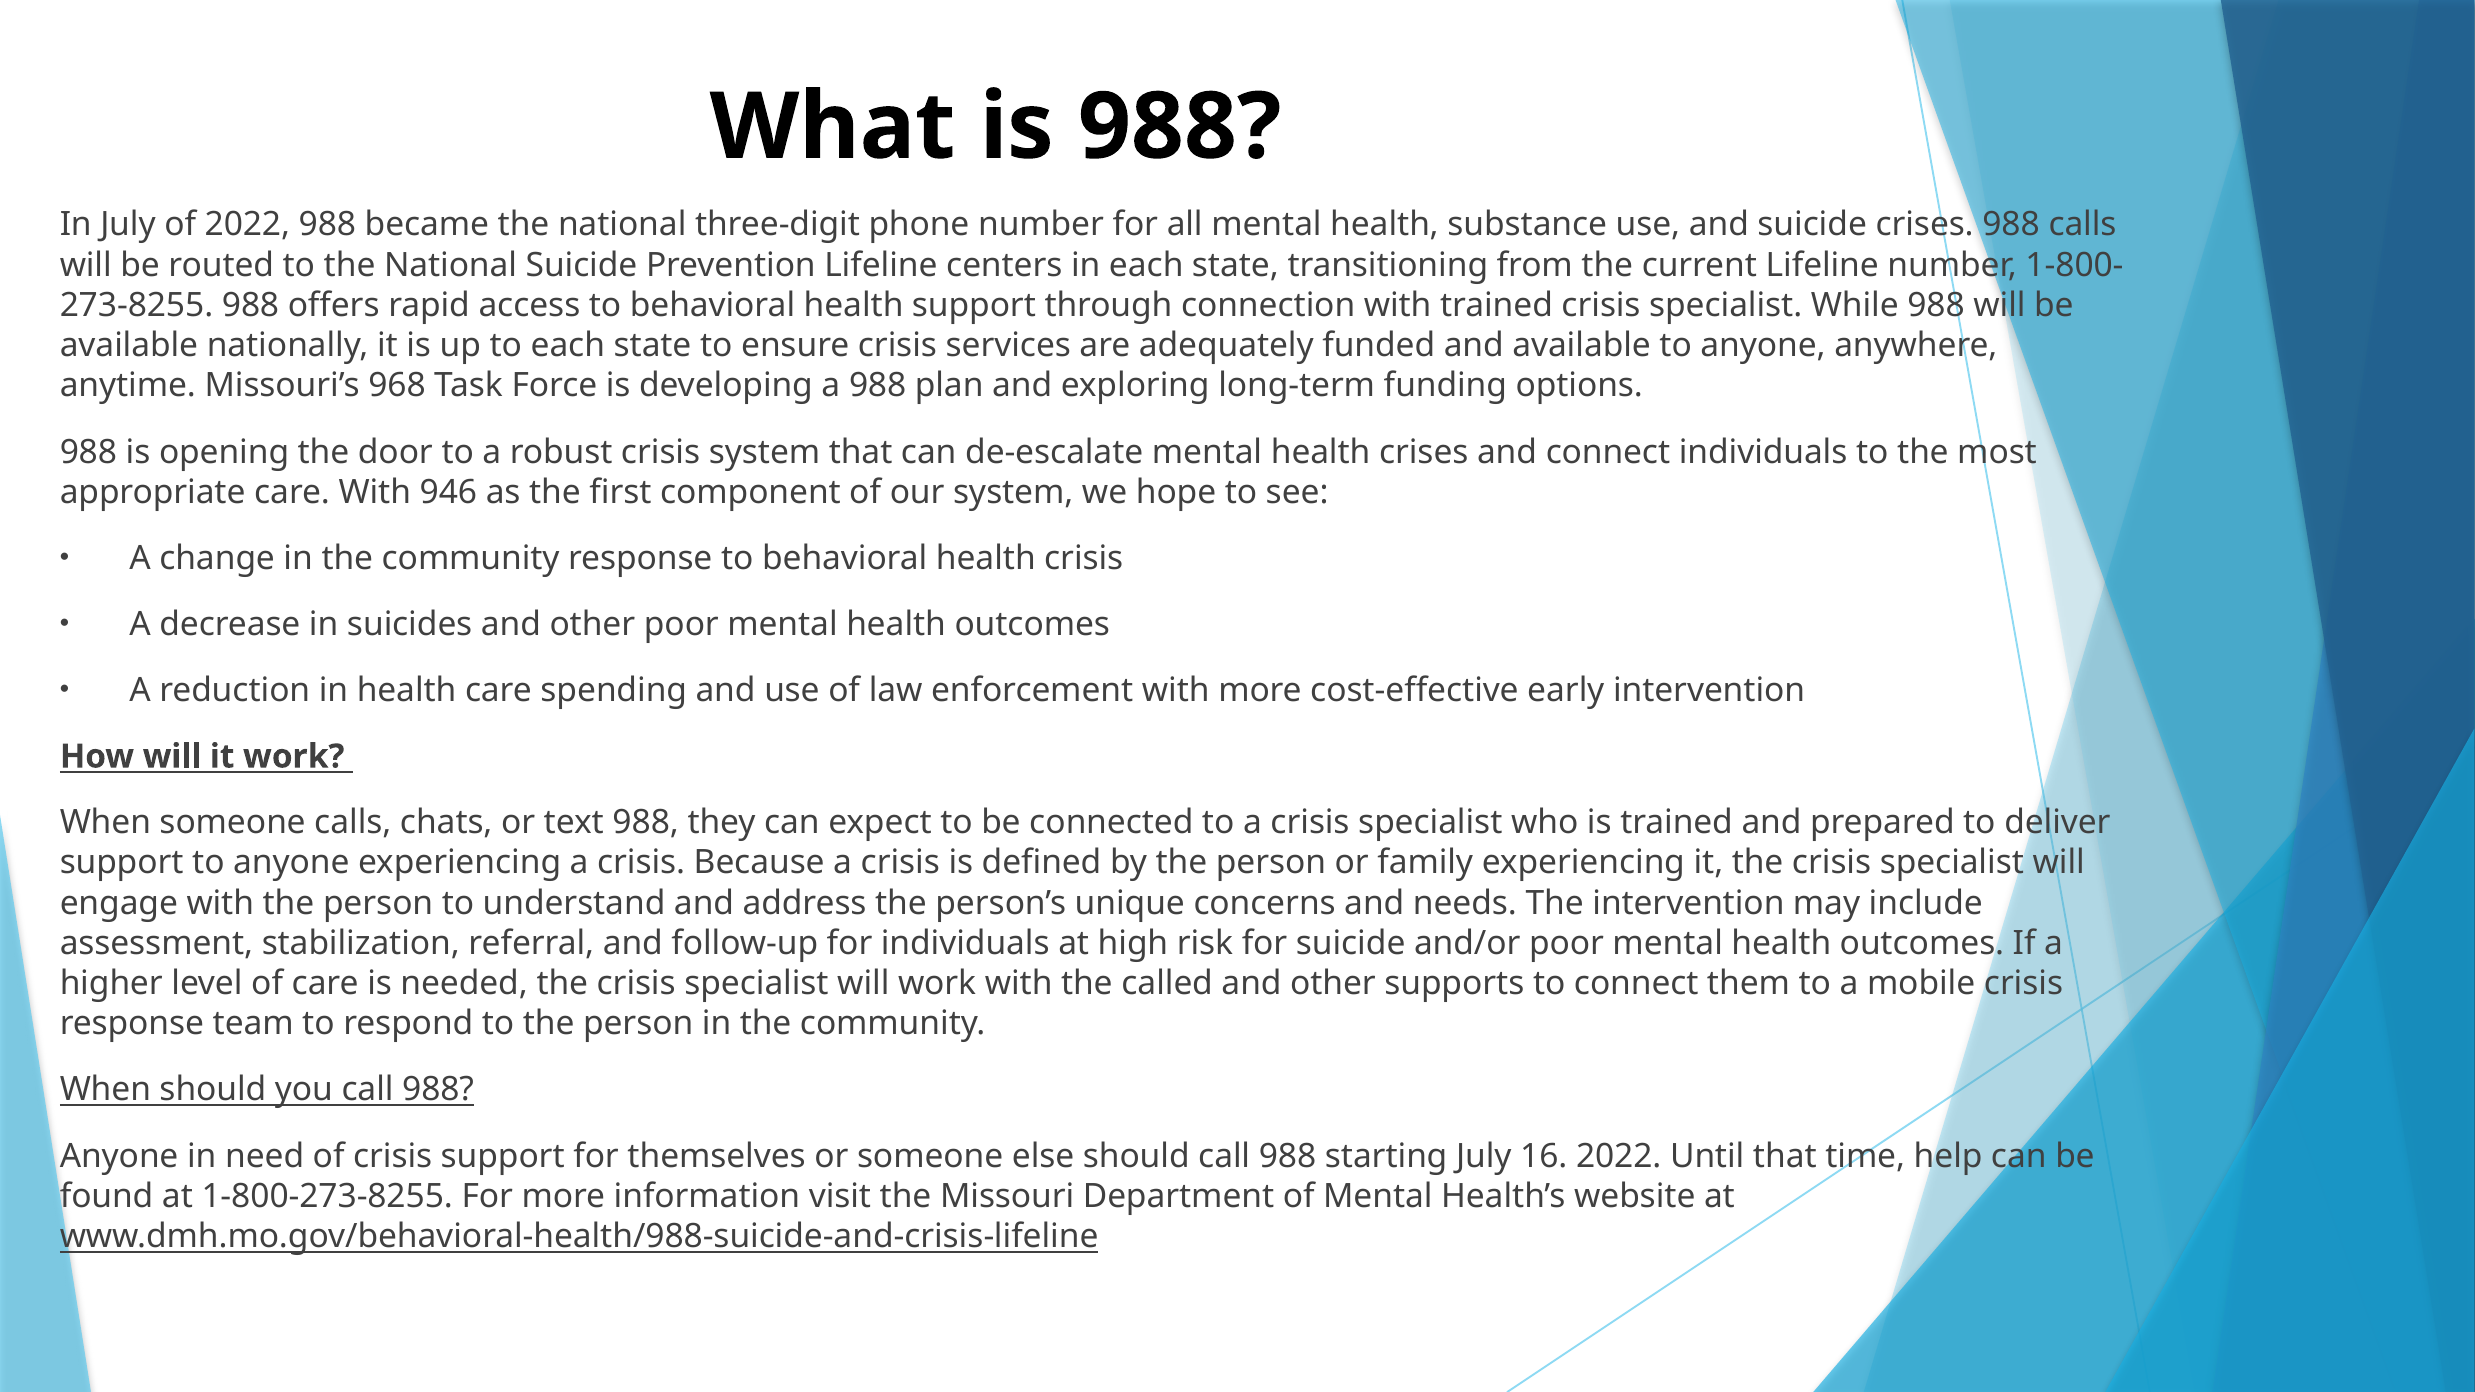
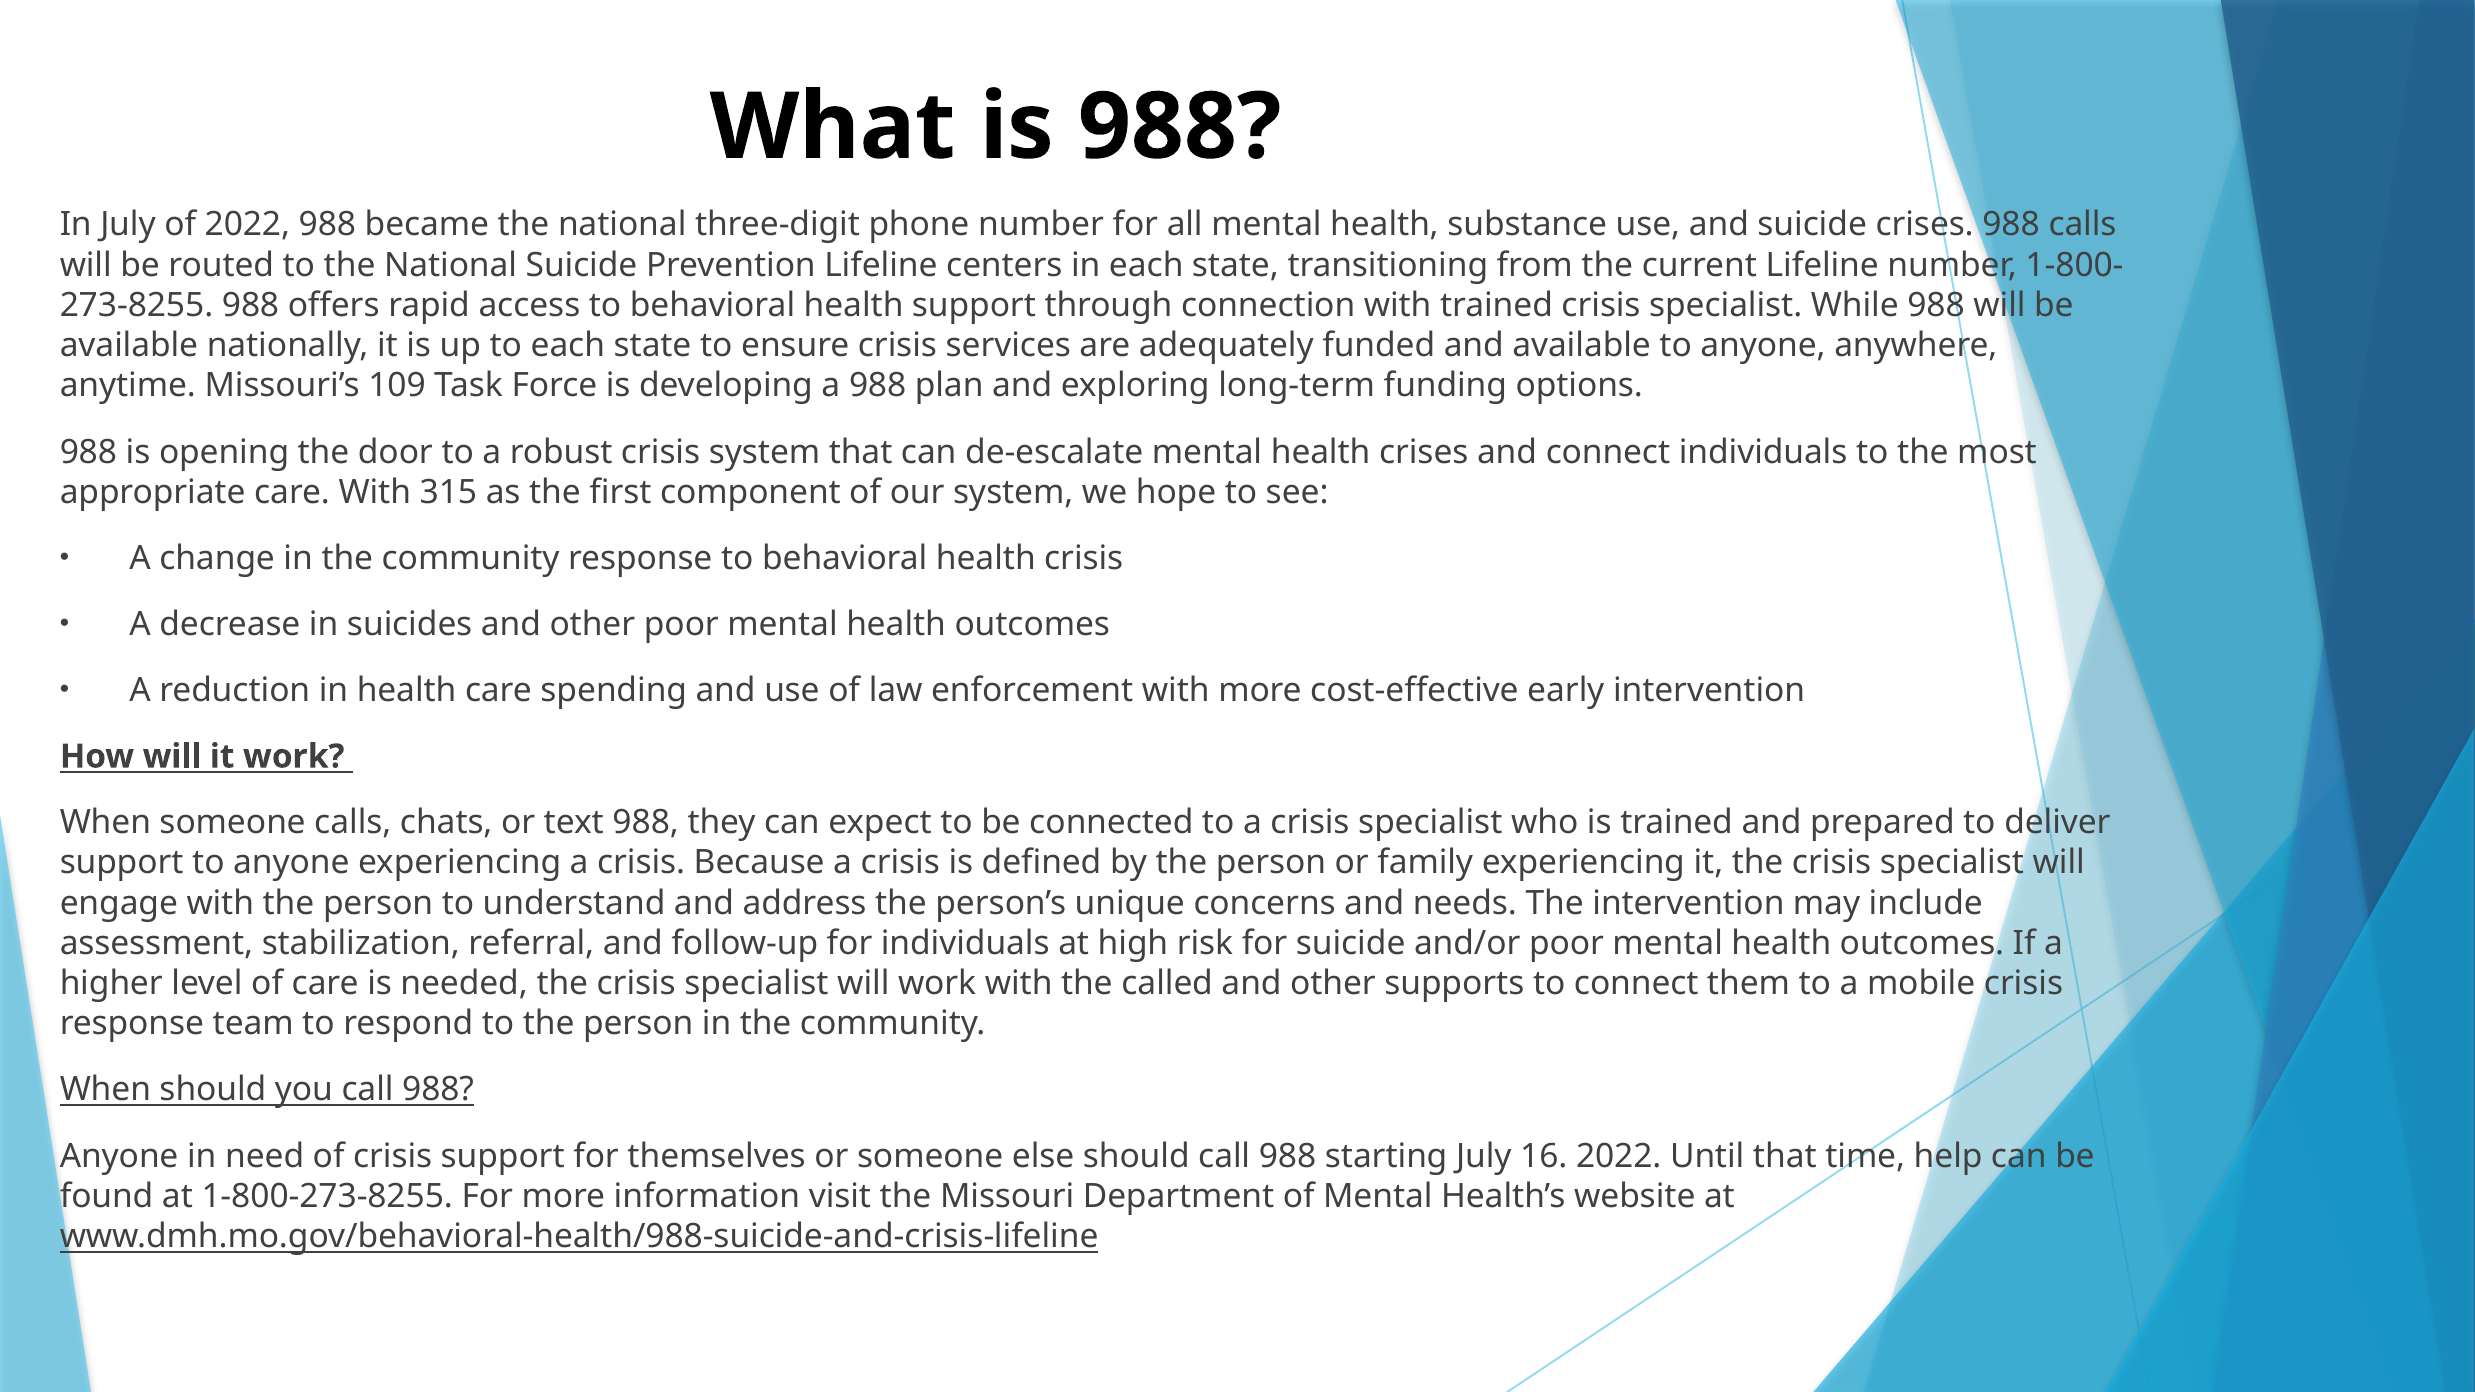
968: 968 -> 109 (397, 386)
946: 946 -> 315 (448, 492)
